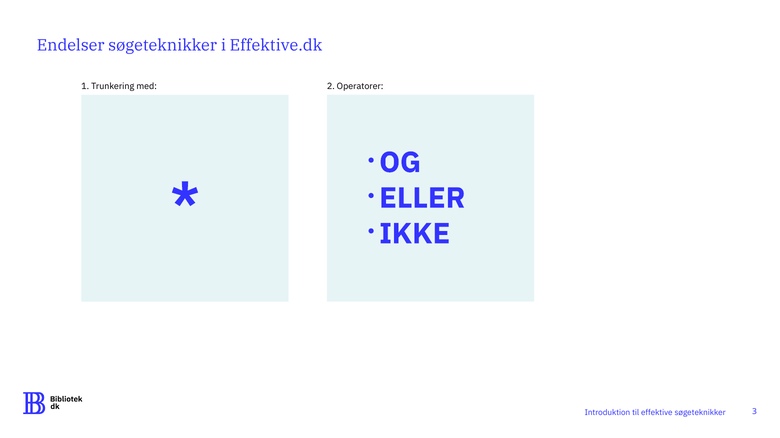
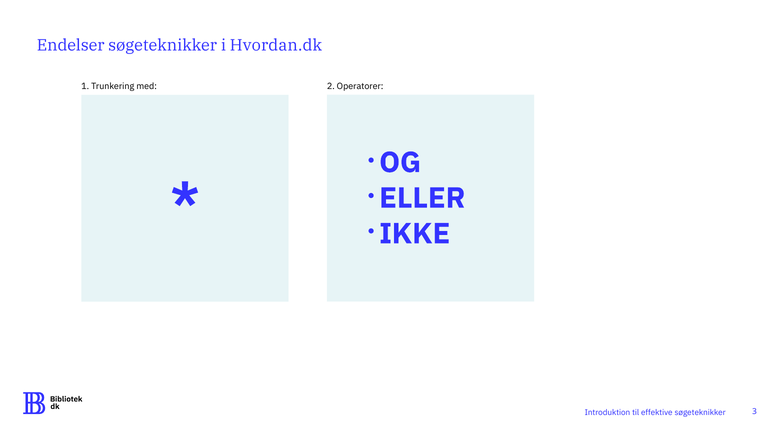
Effektive.dk: Effektive.dk -> Hvordan.dk (276, 46)
